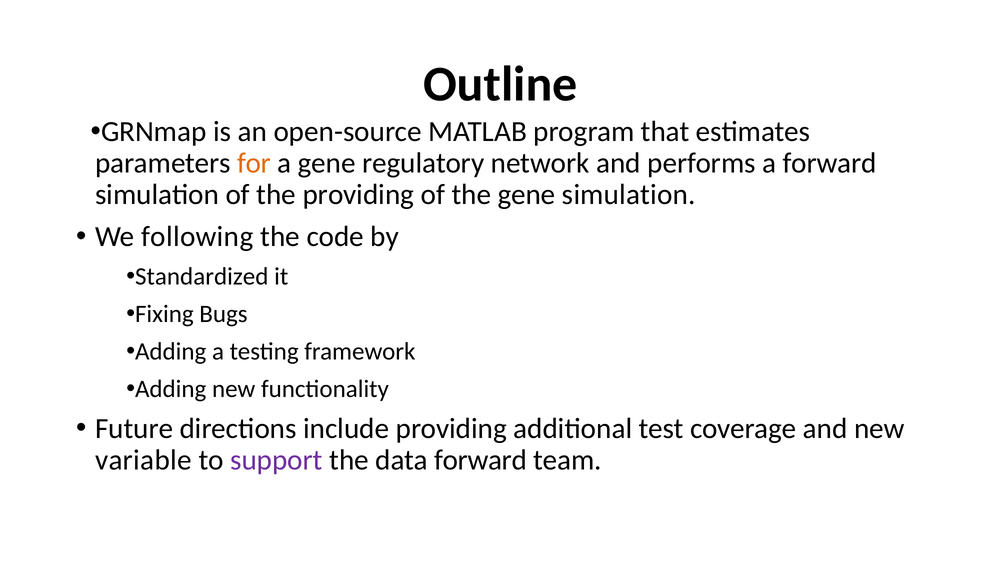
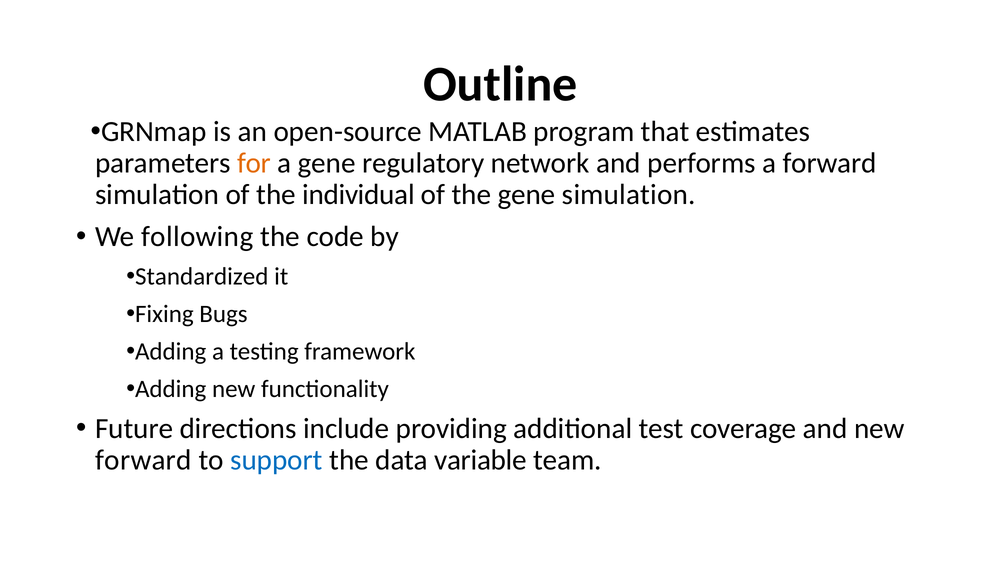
the providing: providing -> individual (358, 195)
variable: variable -> forward (143, 460)
support colour: purple -> blue (276, 460)
data forward: forward -> variable (481, 460)
